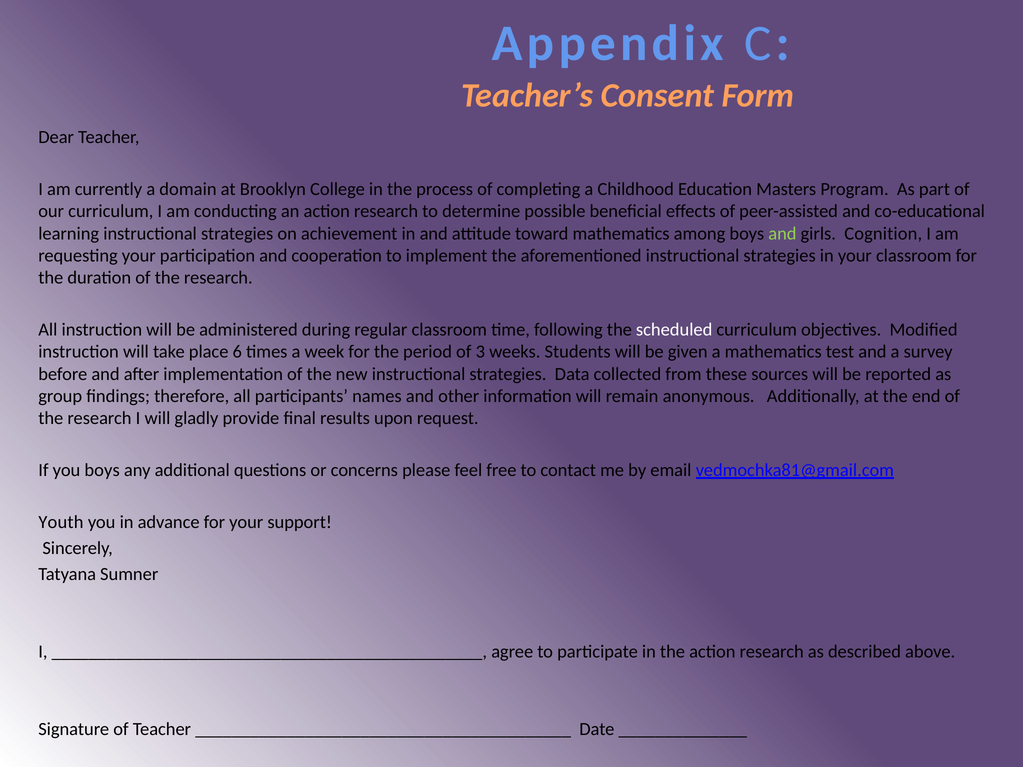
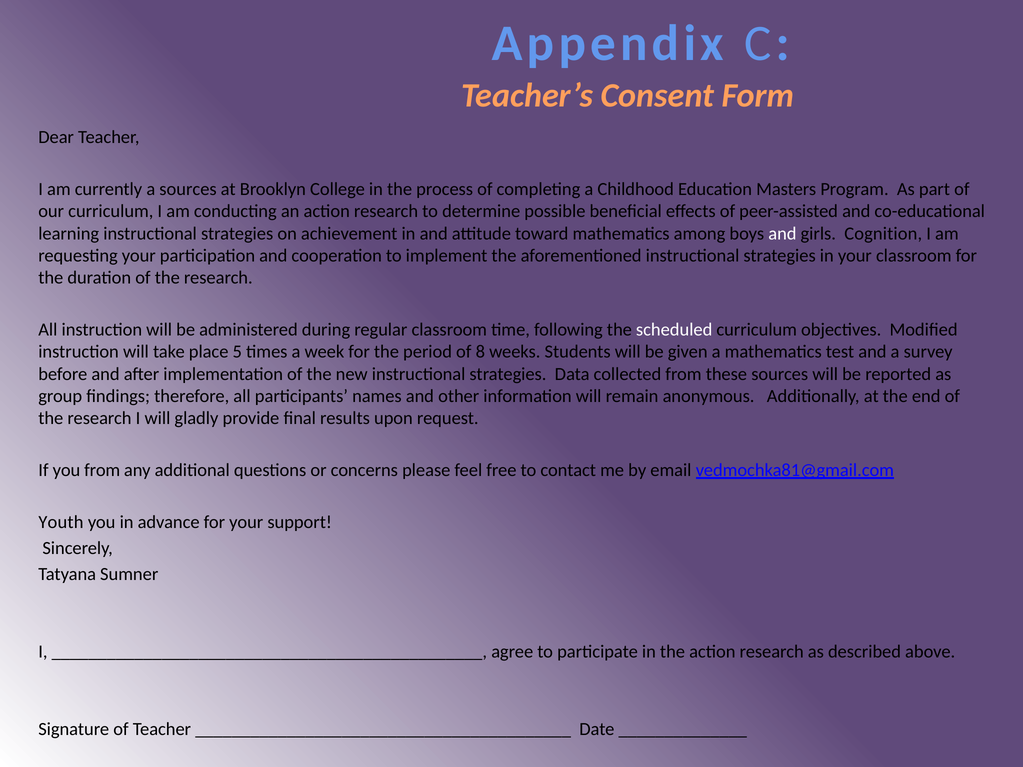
a domain: domain -> sources (188, 189)
and colour: light green -> white (782, 234)
6: 6 -> 5 (237, 352)
3: 3 -> 8 (480, 352)
you boys: boys -> from (102, 470)
